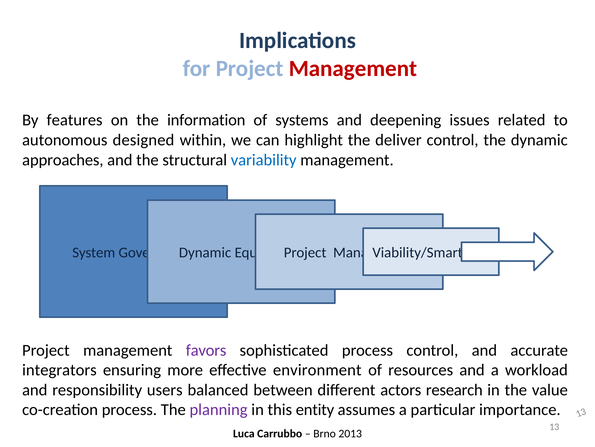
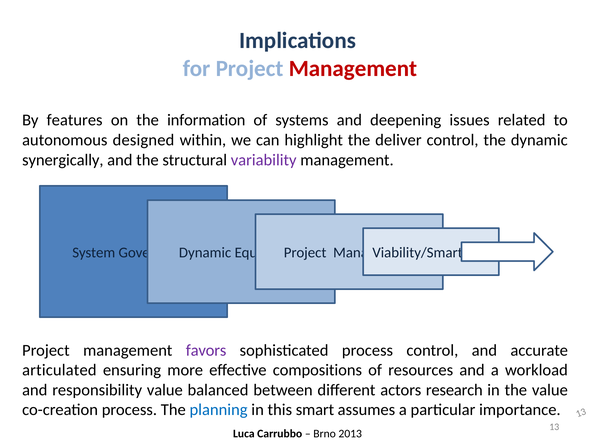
approaches: approaches -> synergically (63, 160)
variability colour: blue -> purple (264, 160)
integrators: integrators -> articulated (59, 369)
environment: environment -> compositions (317, 369)
responsibility users: users -> value (165, 389)
planning colour: purple -> blue (219, 409)
entity: entity -> smart (315, 409)
